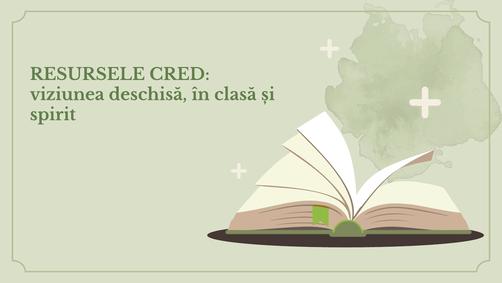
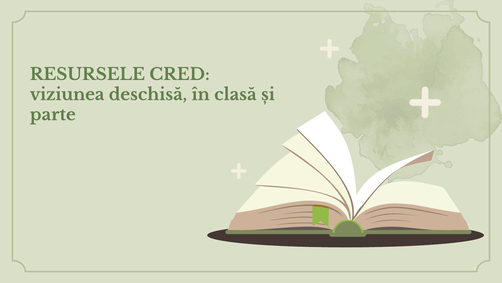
spirit: spirit -> parte (53, 114)
